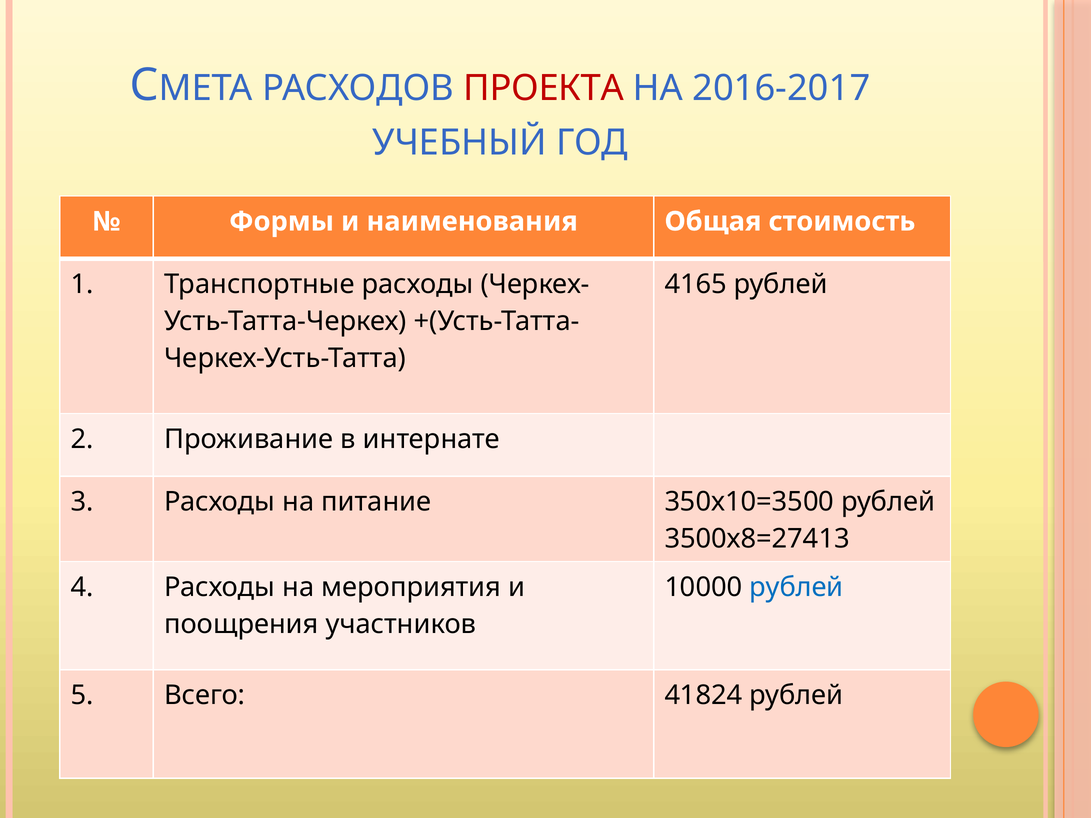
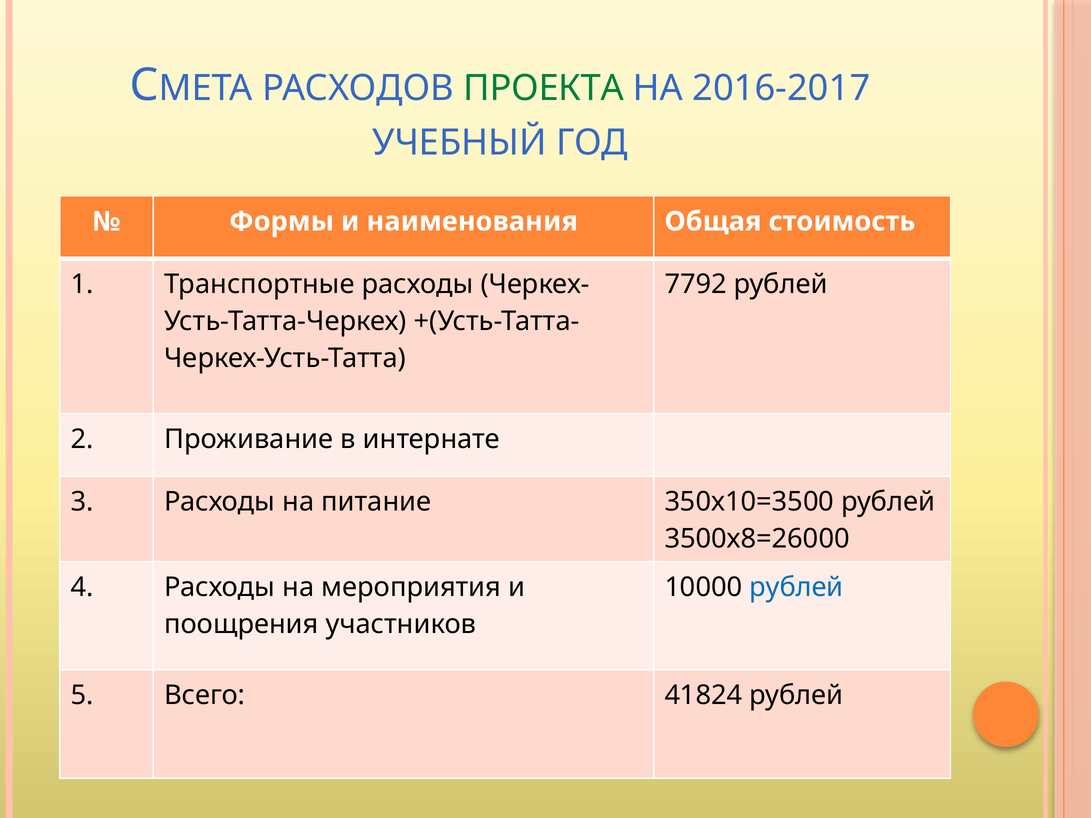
ПРОЕКТА colour: red -> green (544, 88)
4165: 4165 -> 7792 (696, 284)
3500х8=27413: 3500х8=27413 -> 3500х8=26000 (757, 539)
